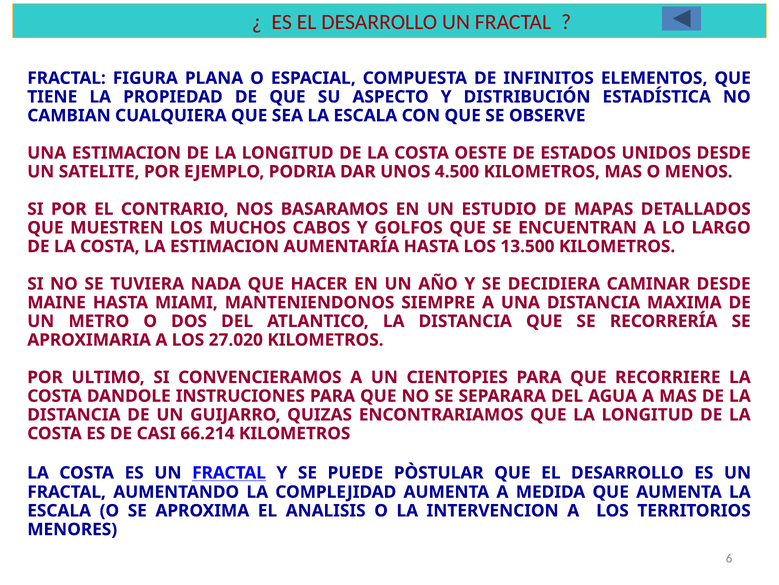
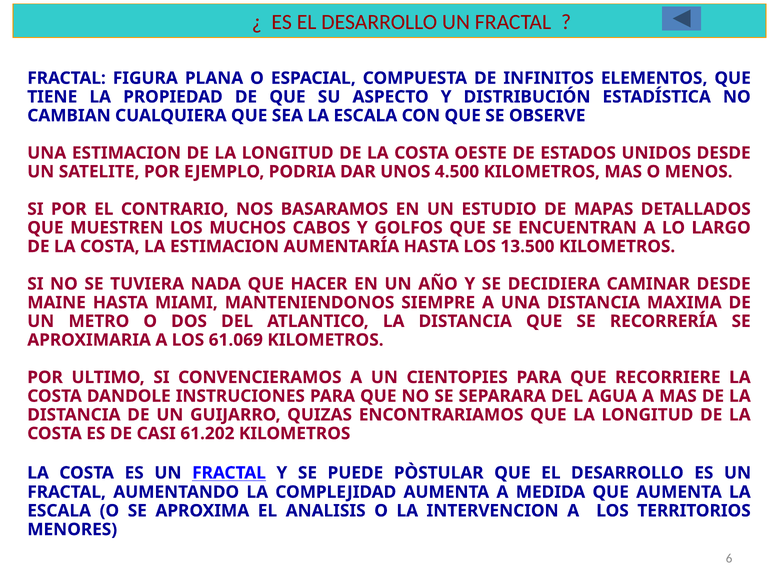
27.020: 27.020 -> 61.069 (236, 340)
66.214: 66.214 -> 61.202 (207, 433)
